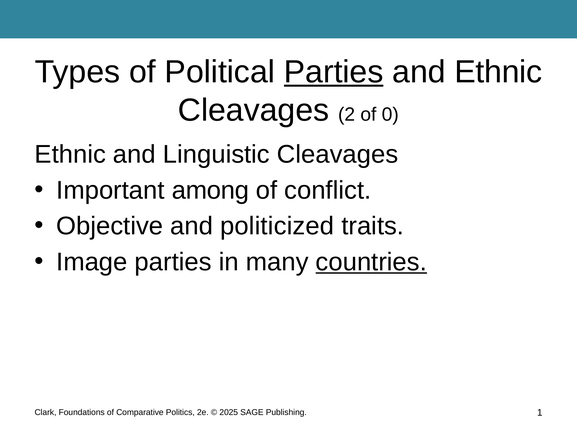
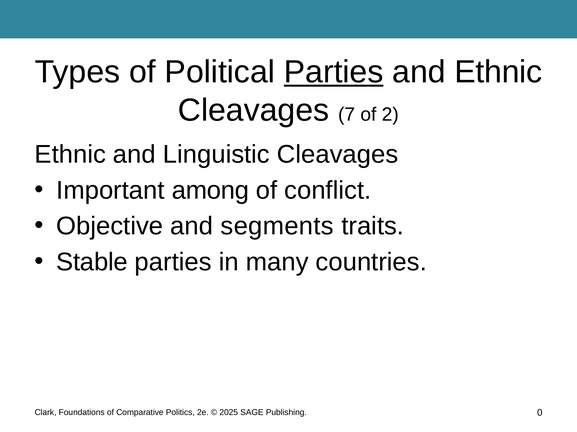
2: 2 -> 7 (347, 115)
0: 0 -> 2 (390, 115)
politicized: politicized -> segments (277, 227)
Image: Image -> Stable (92, 262)
countries underline: present -> none (371, 262)
1: 1 -> 0 (540, 413)
